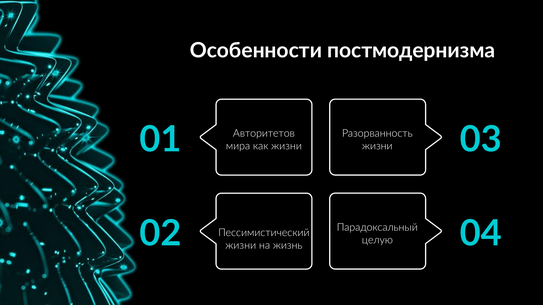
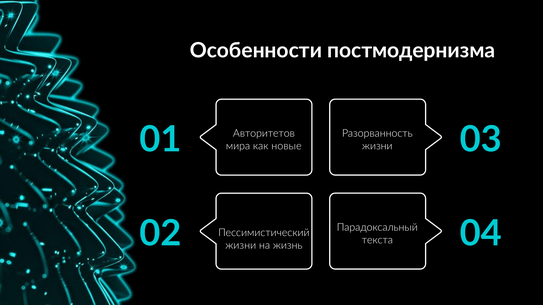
как жизни: жизни -> новые (287, 146)
целую: целую -> текста (377, 240)
